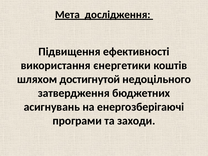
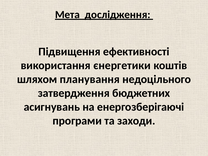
достигнутой: достигнутой -> планування (90, 79)
